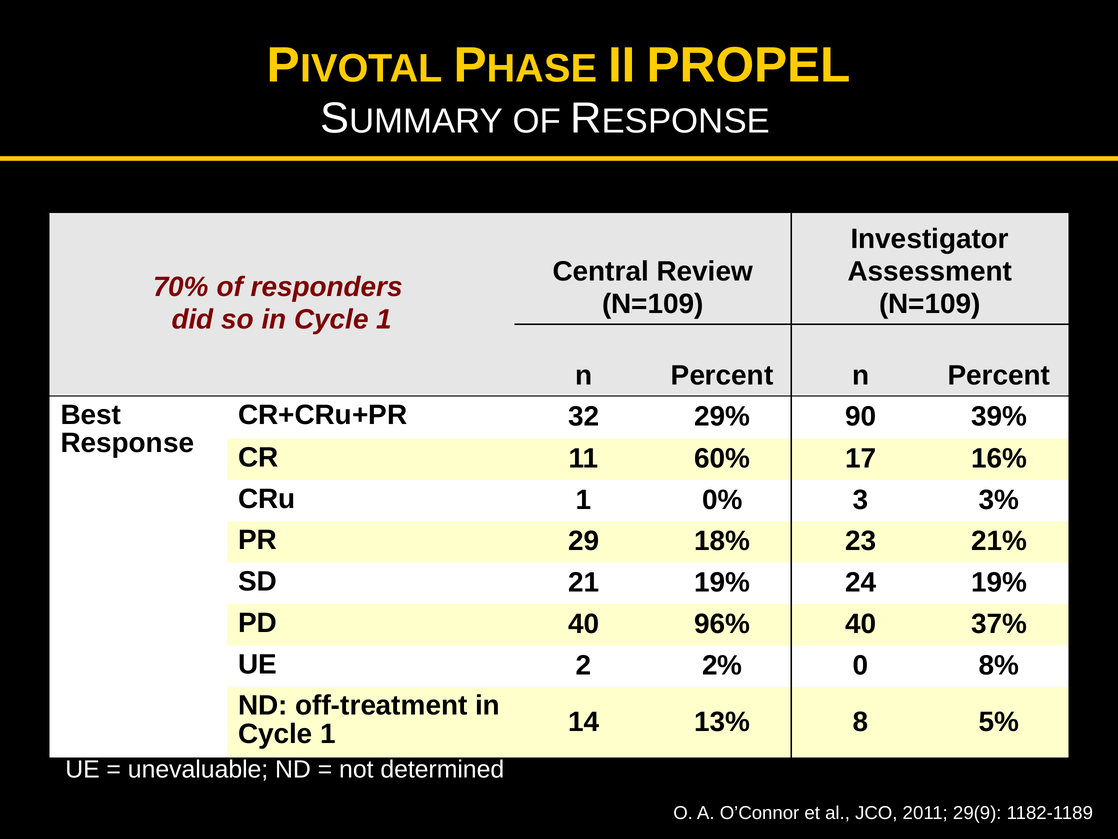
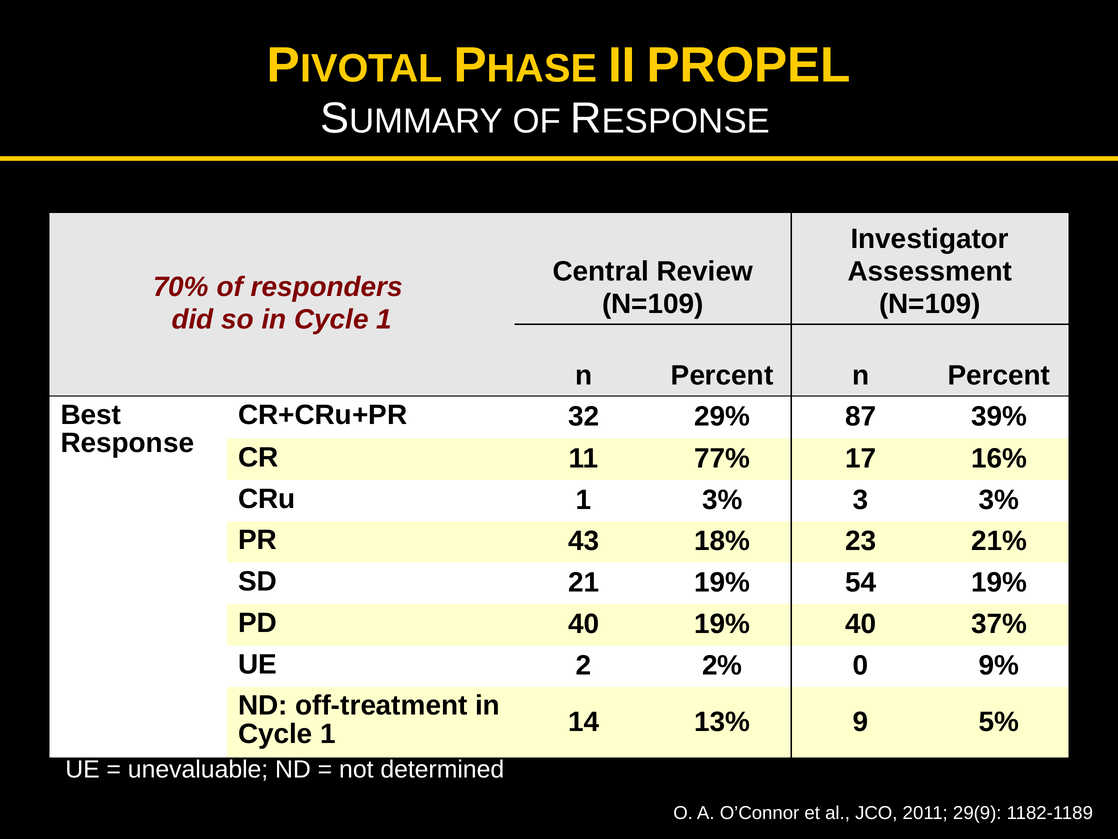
90: 90 -> 87 (861, 416)
60%: 60% -> 77% (722, 458)
1 0%: 0% -> 3% (722, 500)
29: 29 -> 43 (584, 541)
24: 24 -> 54 (861, 582)
40 96%: 96% -> 19% (722, 624)
8%: 8% -> 9% (999, 665)
8: 8 -> 9 (861, 721)
